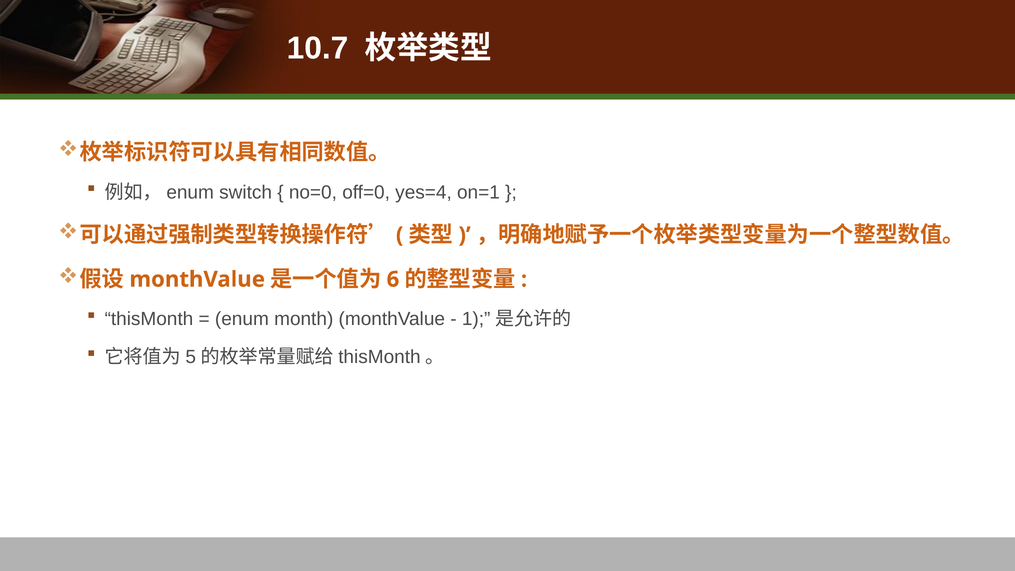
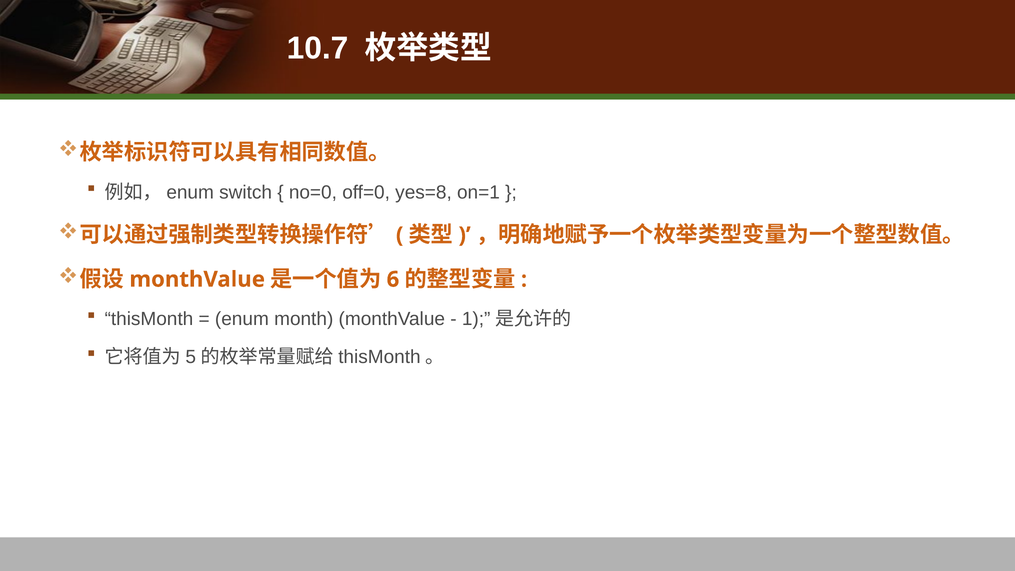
yes=4: yes=4 -> yes=8 (424, 192)
